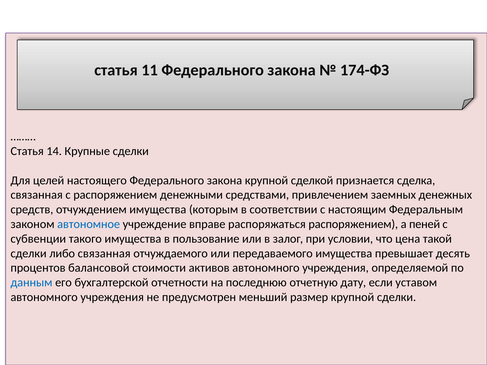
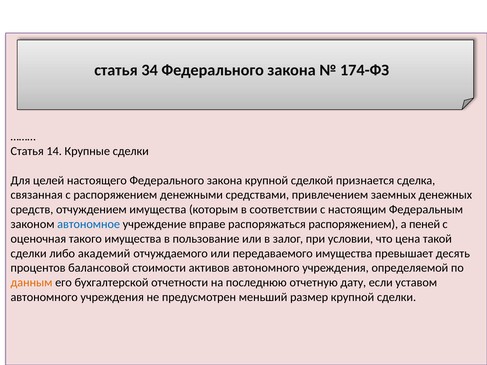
11: 11 -> 34 (150, 70)
субвенции: субвенции -> оценочная (38, 239)
либо связанная: связанная -> академий (104, 254)
данным colour: blue -> orange (31, 283)
